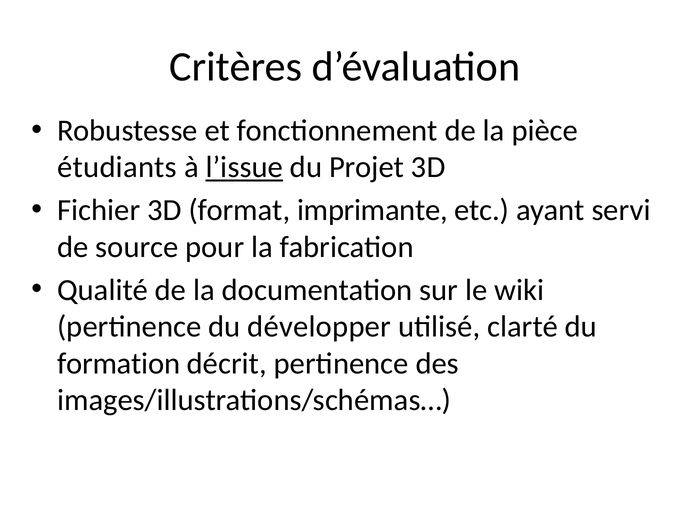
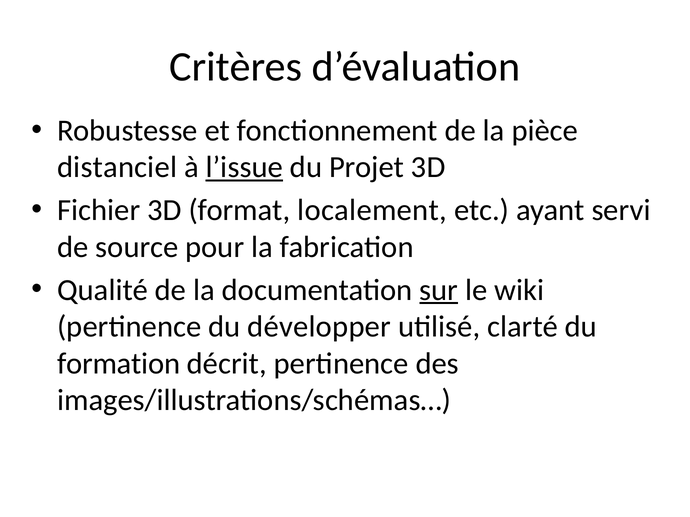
étudiants: étudiants -> distanciel (117, 167)
imprimante: imprimante -> localement (372, 210)
sur underline: none -> present (439, 290)
